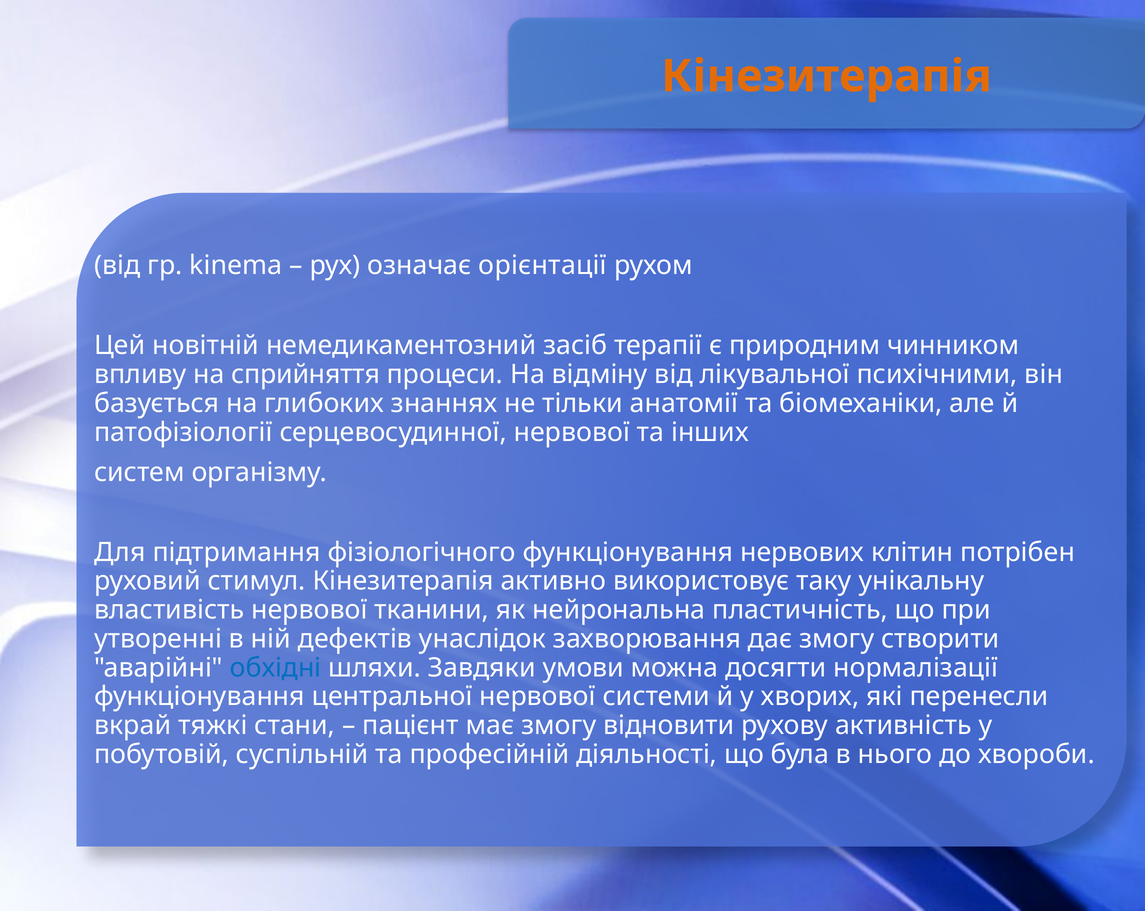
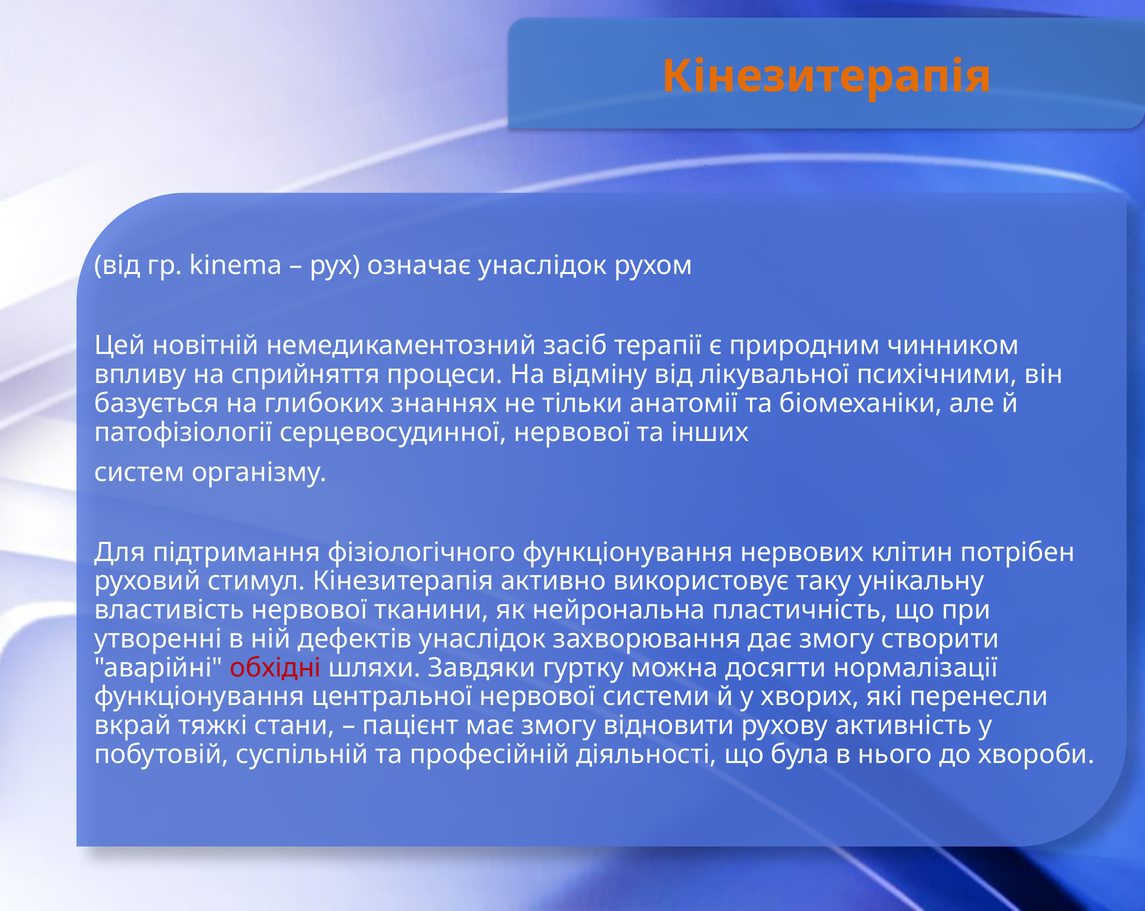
означає орієнтації: орієнтації -> унаслідок (543, 265)
обхідні colour: blue -> red (276, 668)
умови: умови -> гуртку (583, 668)
